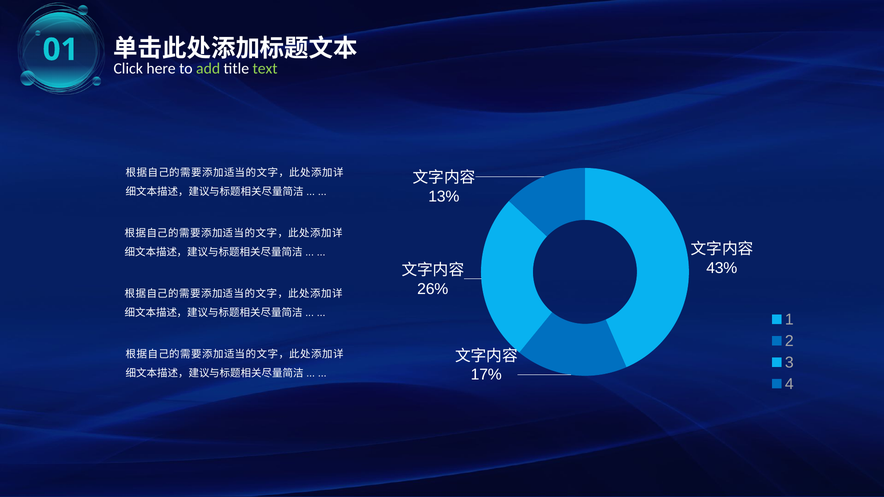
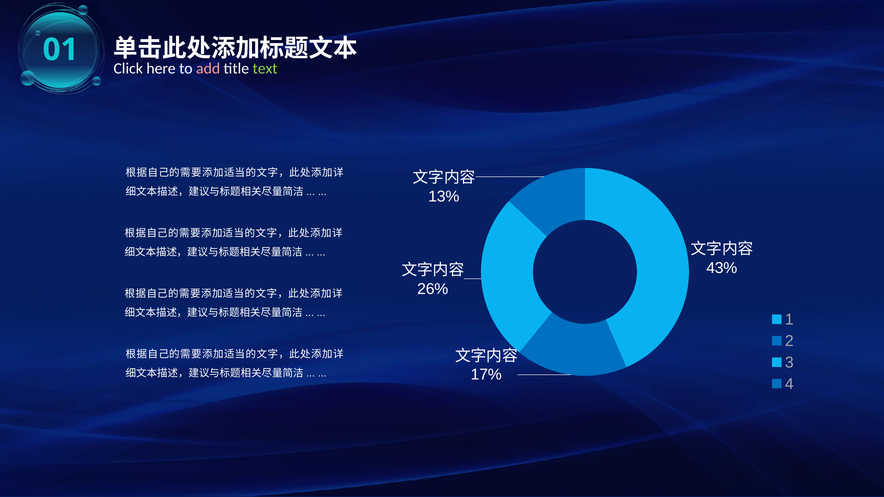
add colour: light green -> pink (208, 69)
